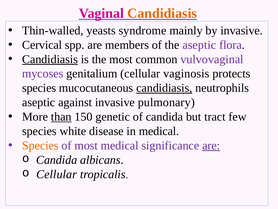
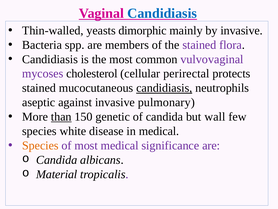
Candidiasis colour: orange -> blue (162, 13)
syndrome: syndrome -> dimorphic (143, 30)
Cervical: Cervical -> Bacteria (42, 45)
the aseptic: aseptic -> stained (199, 45)
Candidiasis underline: present -> none (50, 59)
genitalium: genitalium -> cholesterol (92, 73)
vaginosis: vaginosis -> perirectal (186, 73)
species: species -> stained (39, 88)
tract: tract -> wall (215, 116)
are underline: present -> none (211, 145)
Cellular: Cellular -> Material (57, 174)
